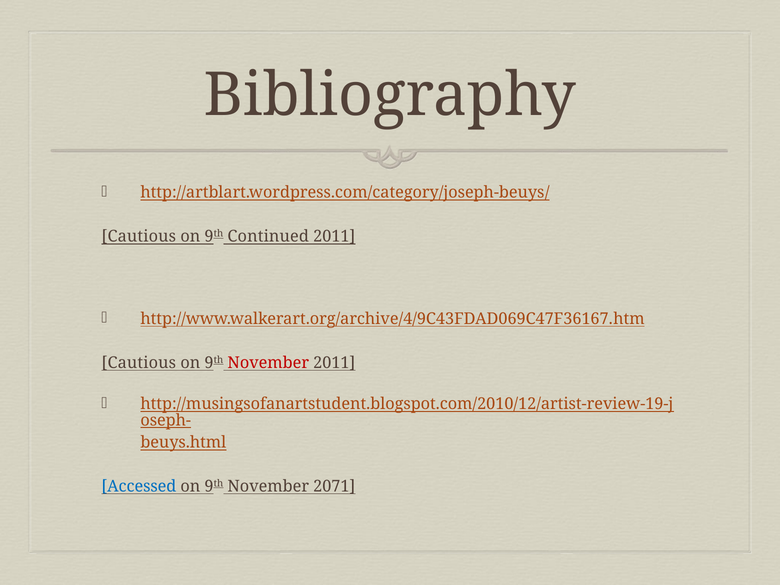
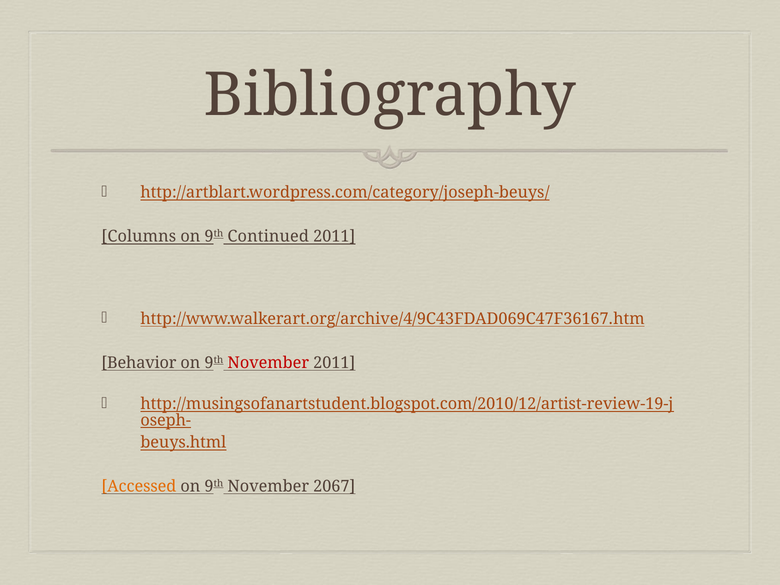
Cautious: Cautious -> Columns (139, 237)
Cautious: Cautious -> Behavior (139, 363)
Accessed colour: blue -> orange (139, 486)
2071: 2071 -> 2067 (334, 486)
